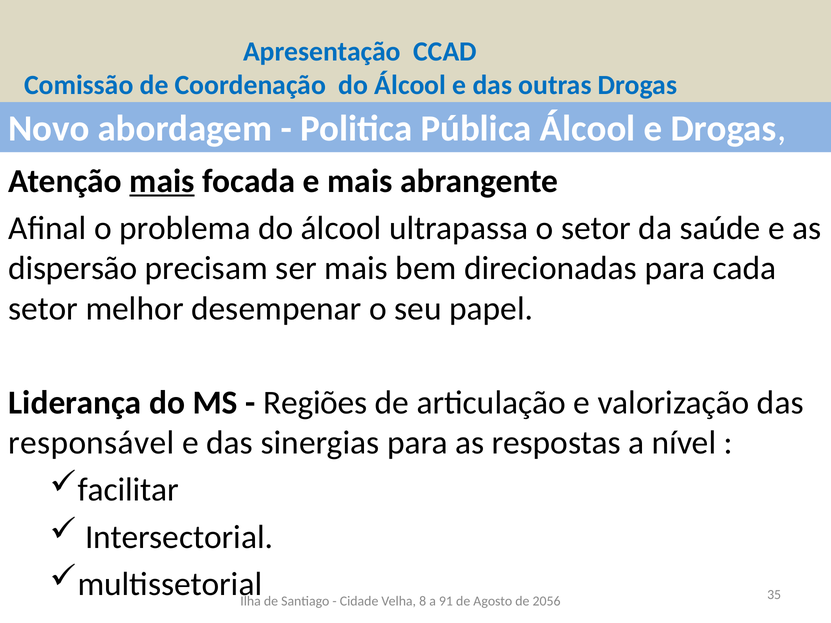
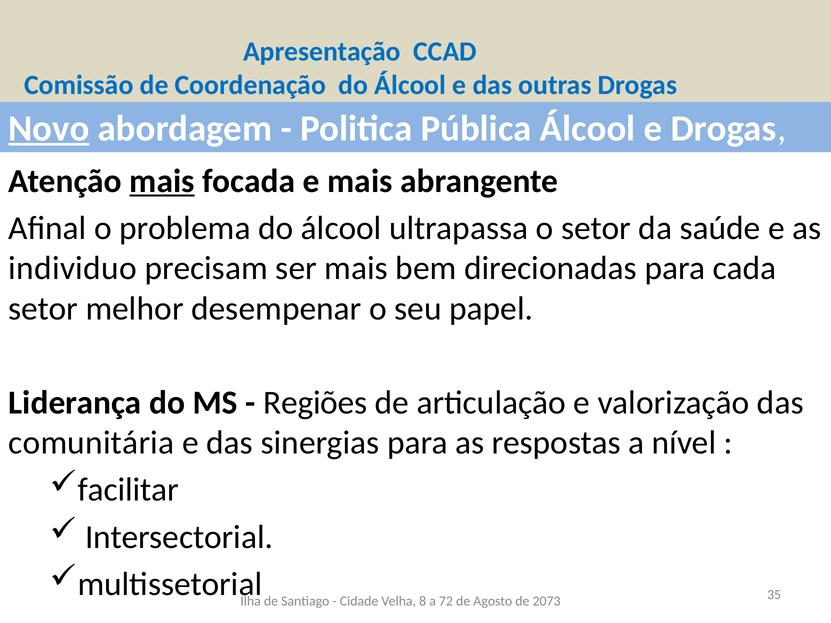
Novo underline: none -> present (49, 129)
dispersão: dispersão -> individuo (73, 268)
responsável: responsável -> comunitária (91, 443)
91: 91 -> 72 (446, 601)
2056: 2056 -> 2073 (547, 601)
